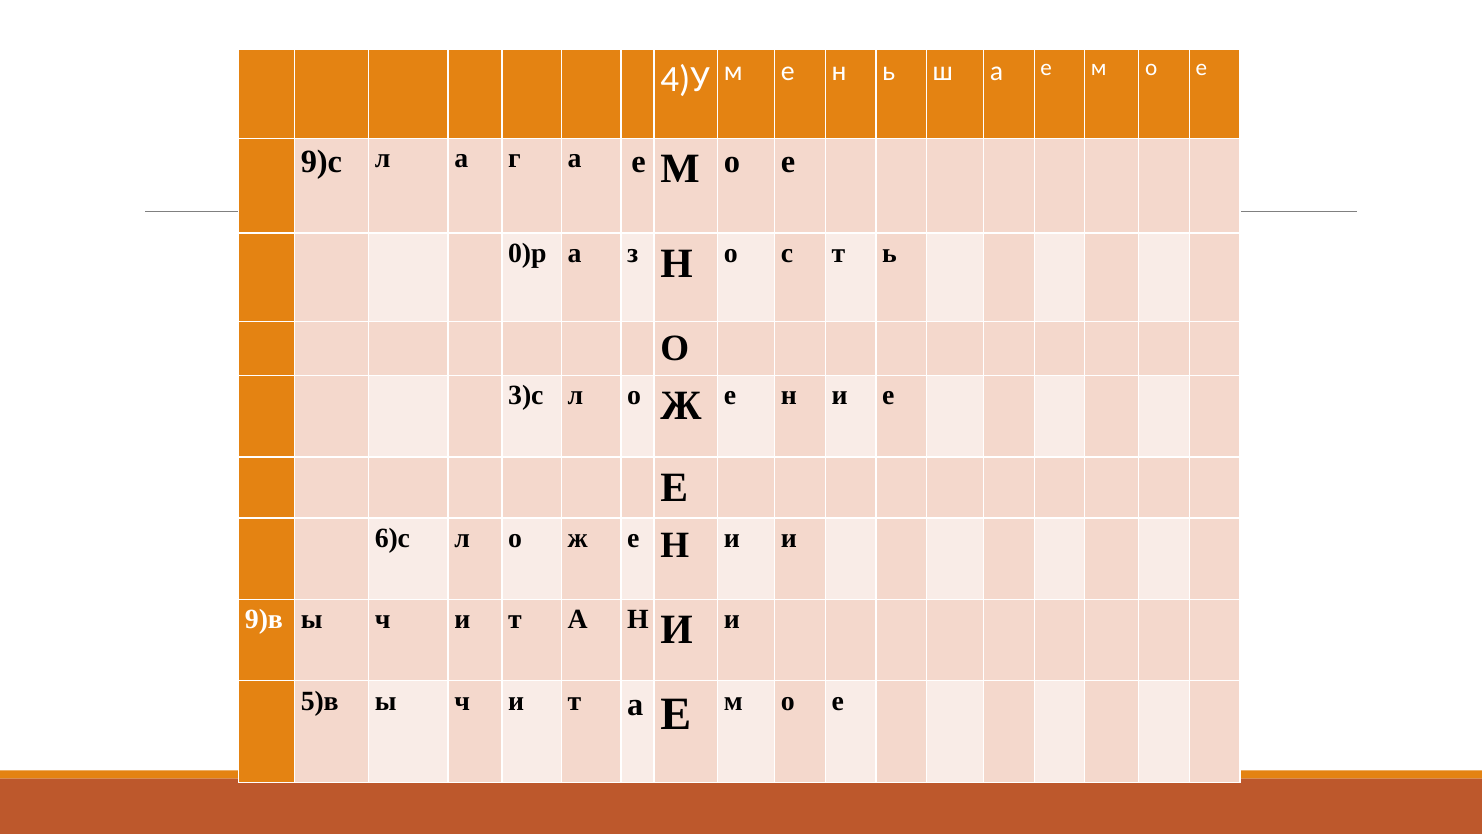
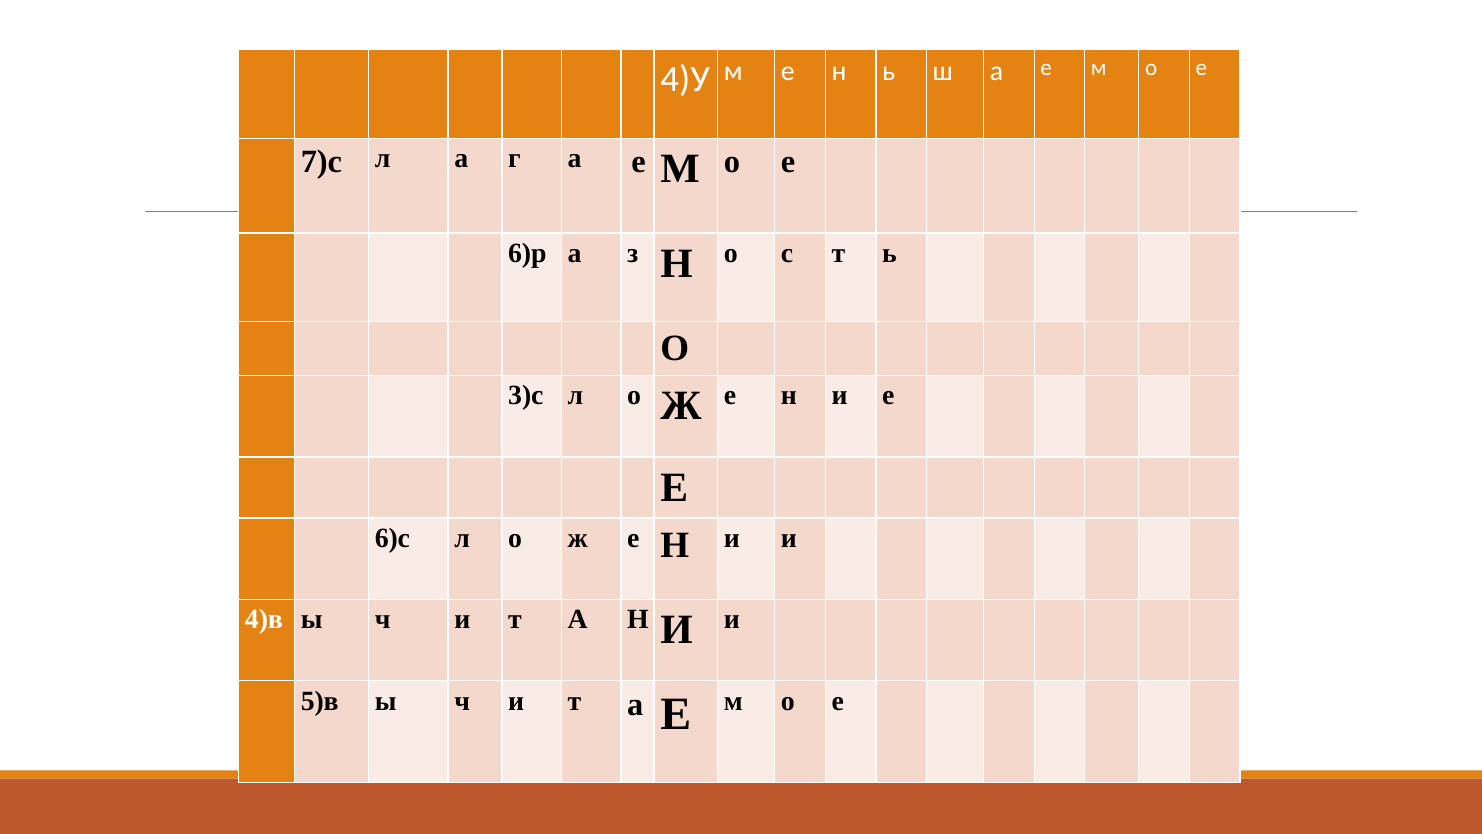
9)с: 9)с -> 7)с (321, 162)
0)р: 0)р -> 6)р (527, 253)
9)в: 9)в -> 4)в (264, 619)
